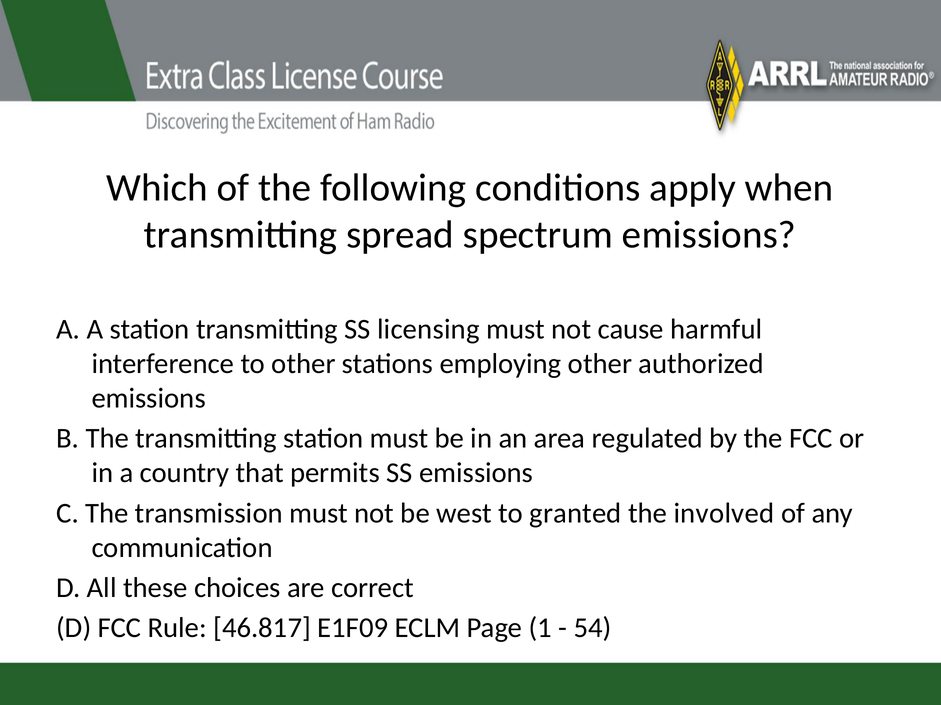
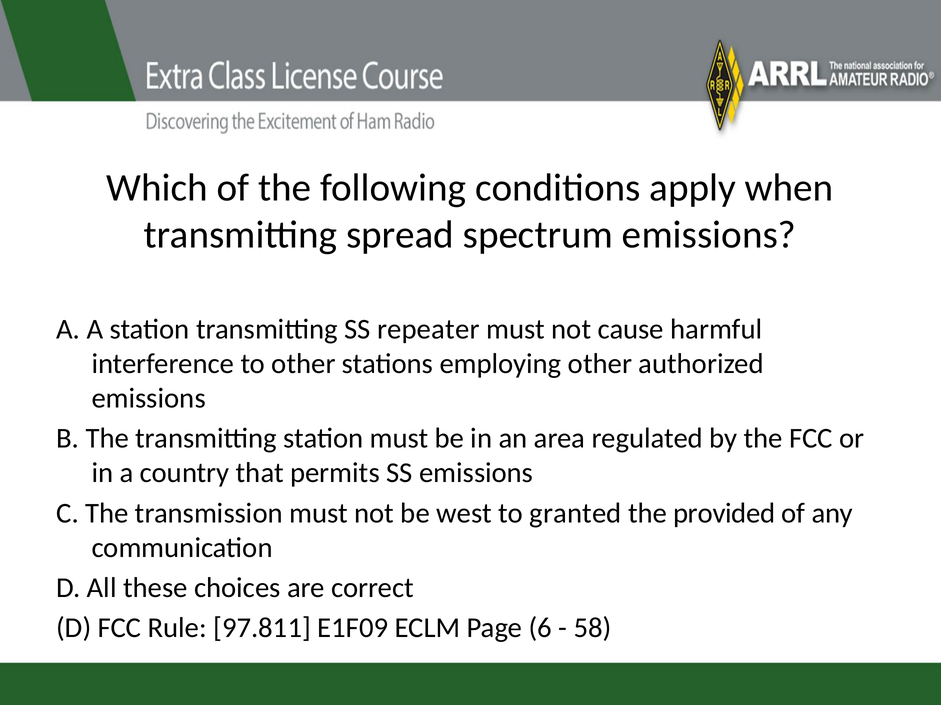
licensing: licensing -> repeater (428, 330)
involved: involved -> provided (724, 514)
46.817: 46.817 -> 97.811 (262, 629)
1: 1 -> 6 (540, 629)
54: 54 -> 58 (592, 629)
